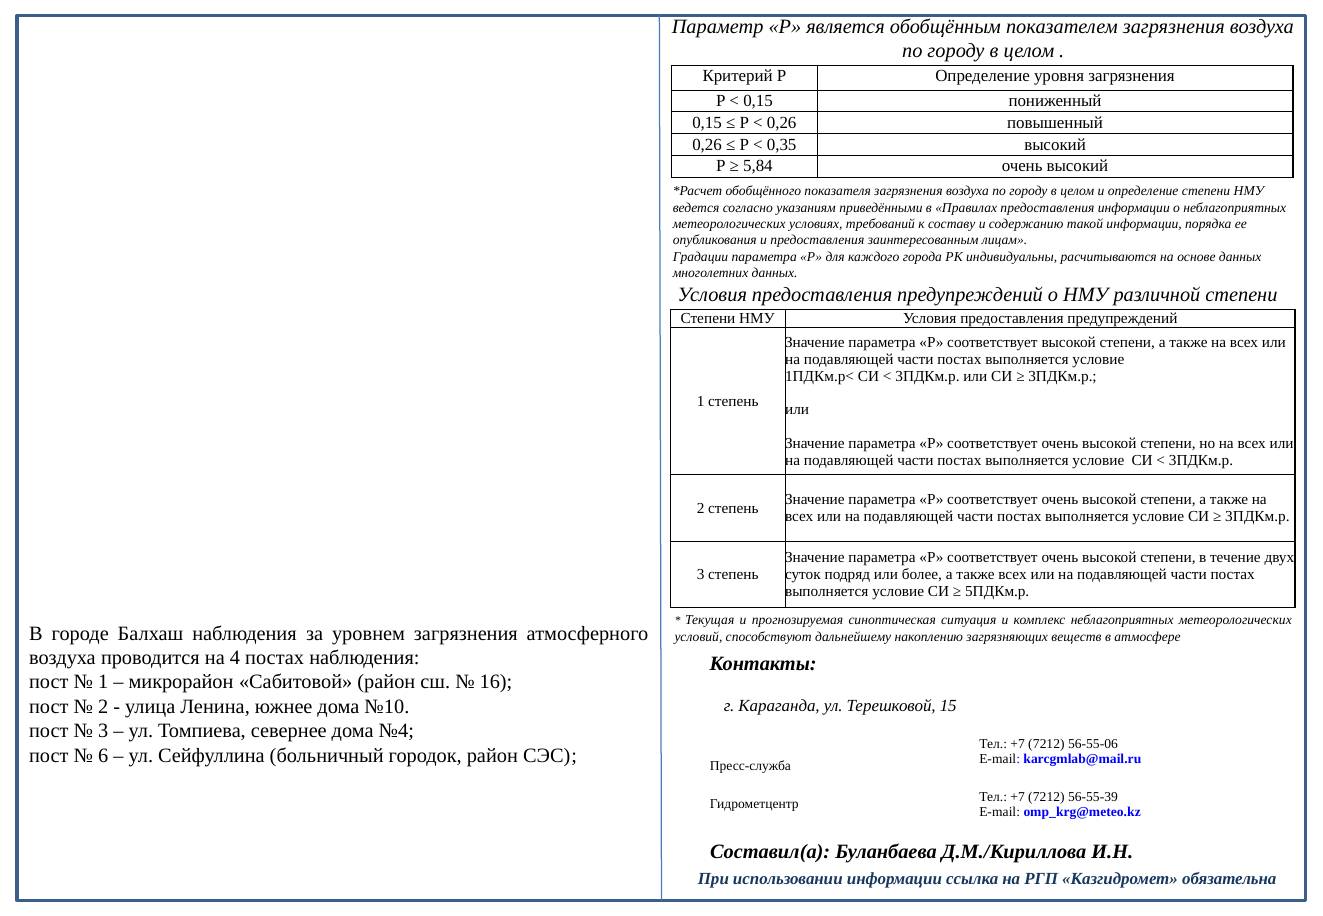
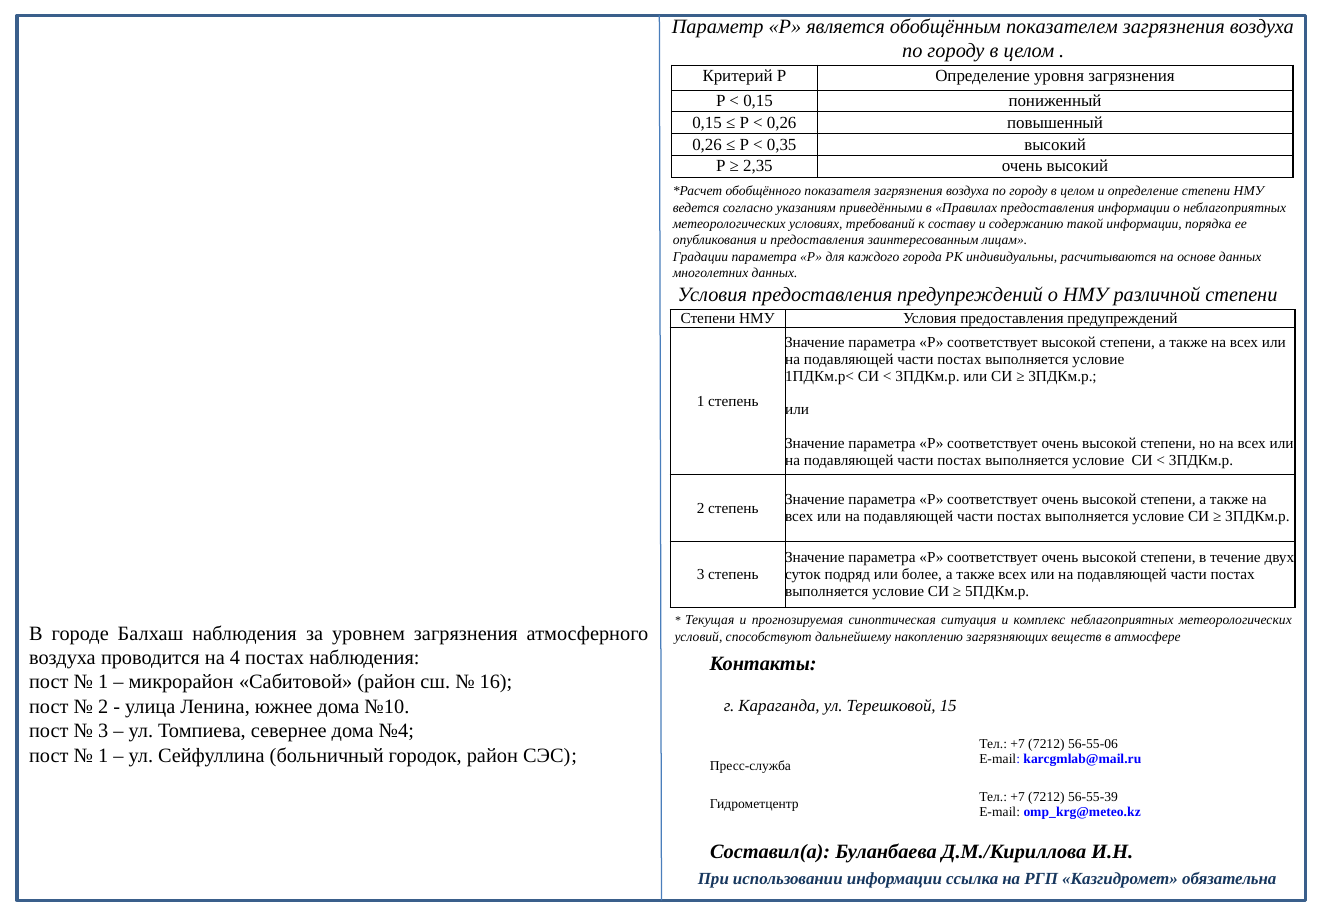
5,84: 5,84 -> 2,35 (758, 166)
6: 6 -> 1 (103, 755)
